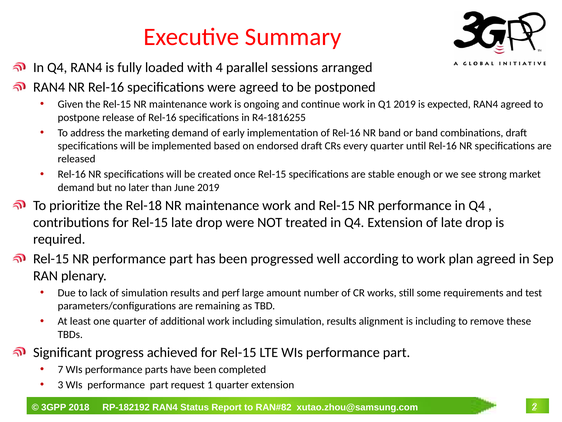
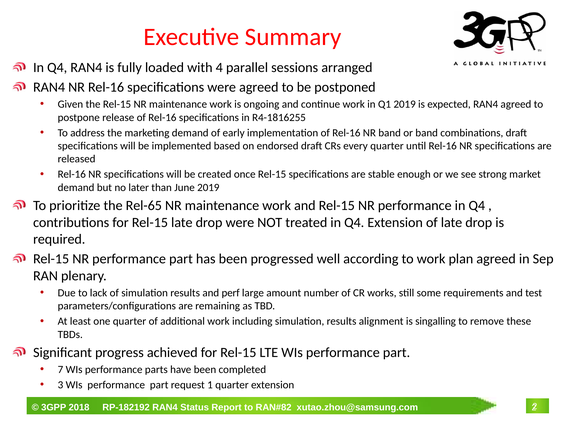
Rel-18: Rel-18 -> Rel-65 (144, 205)
is including: including -> singalling (436, 321)
